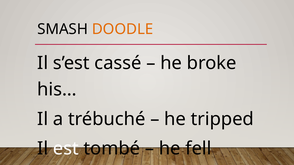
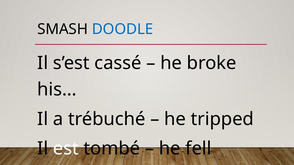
DOODLE colour: orange -> blue (123, 29)
